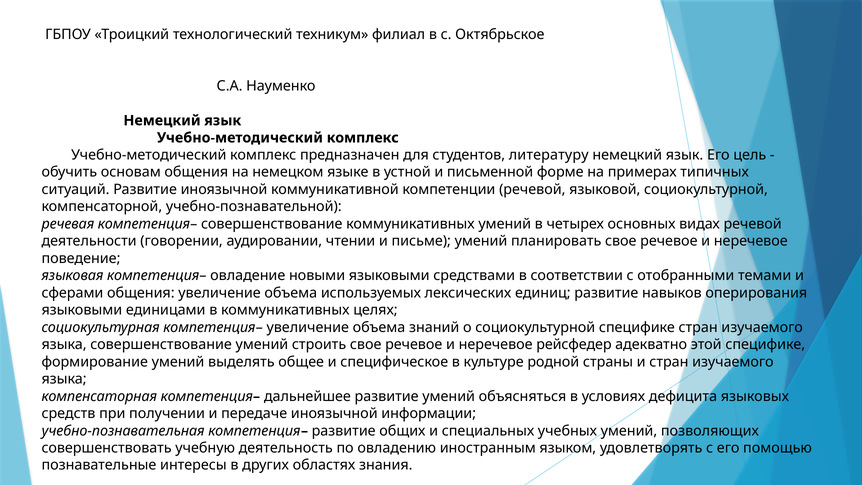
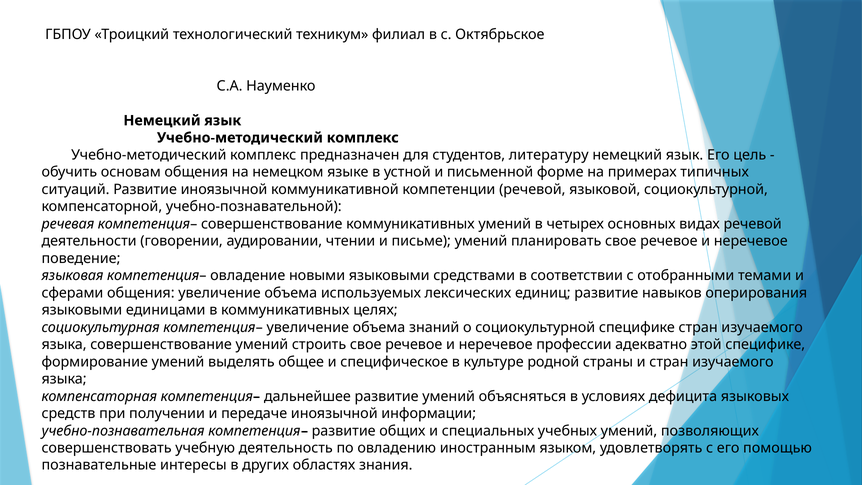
рейсфедер: рейсфедер -> профессии (574, 344)
